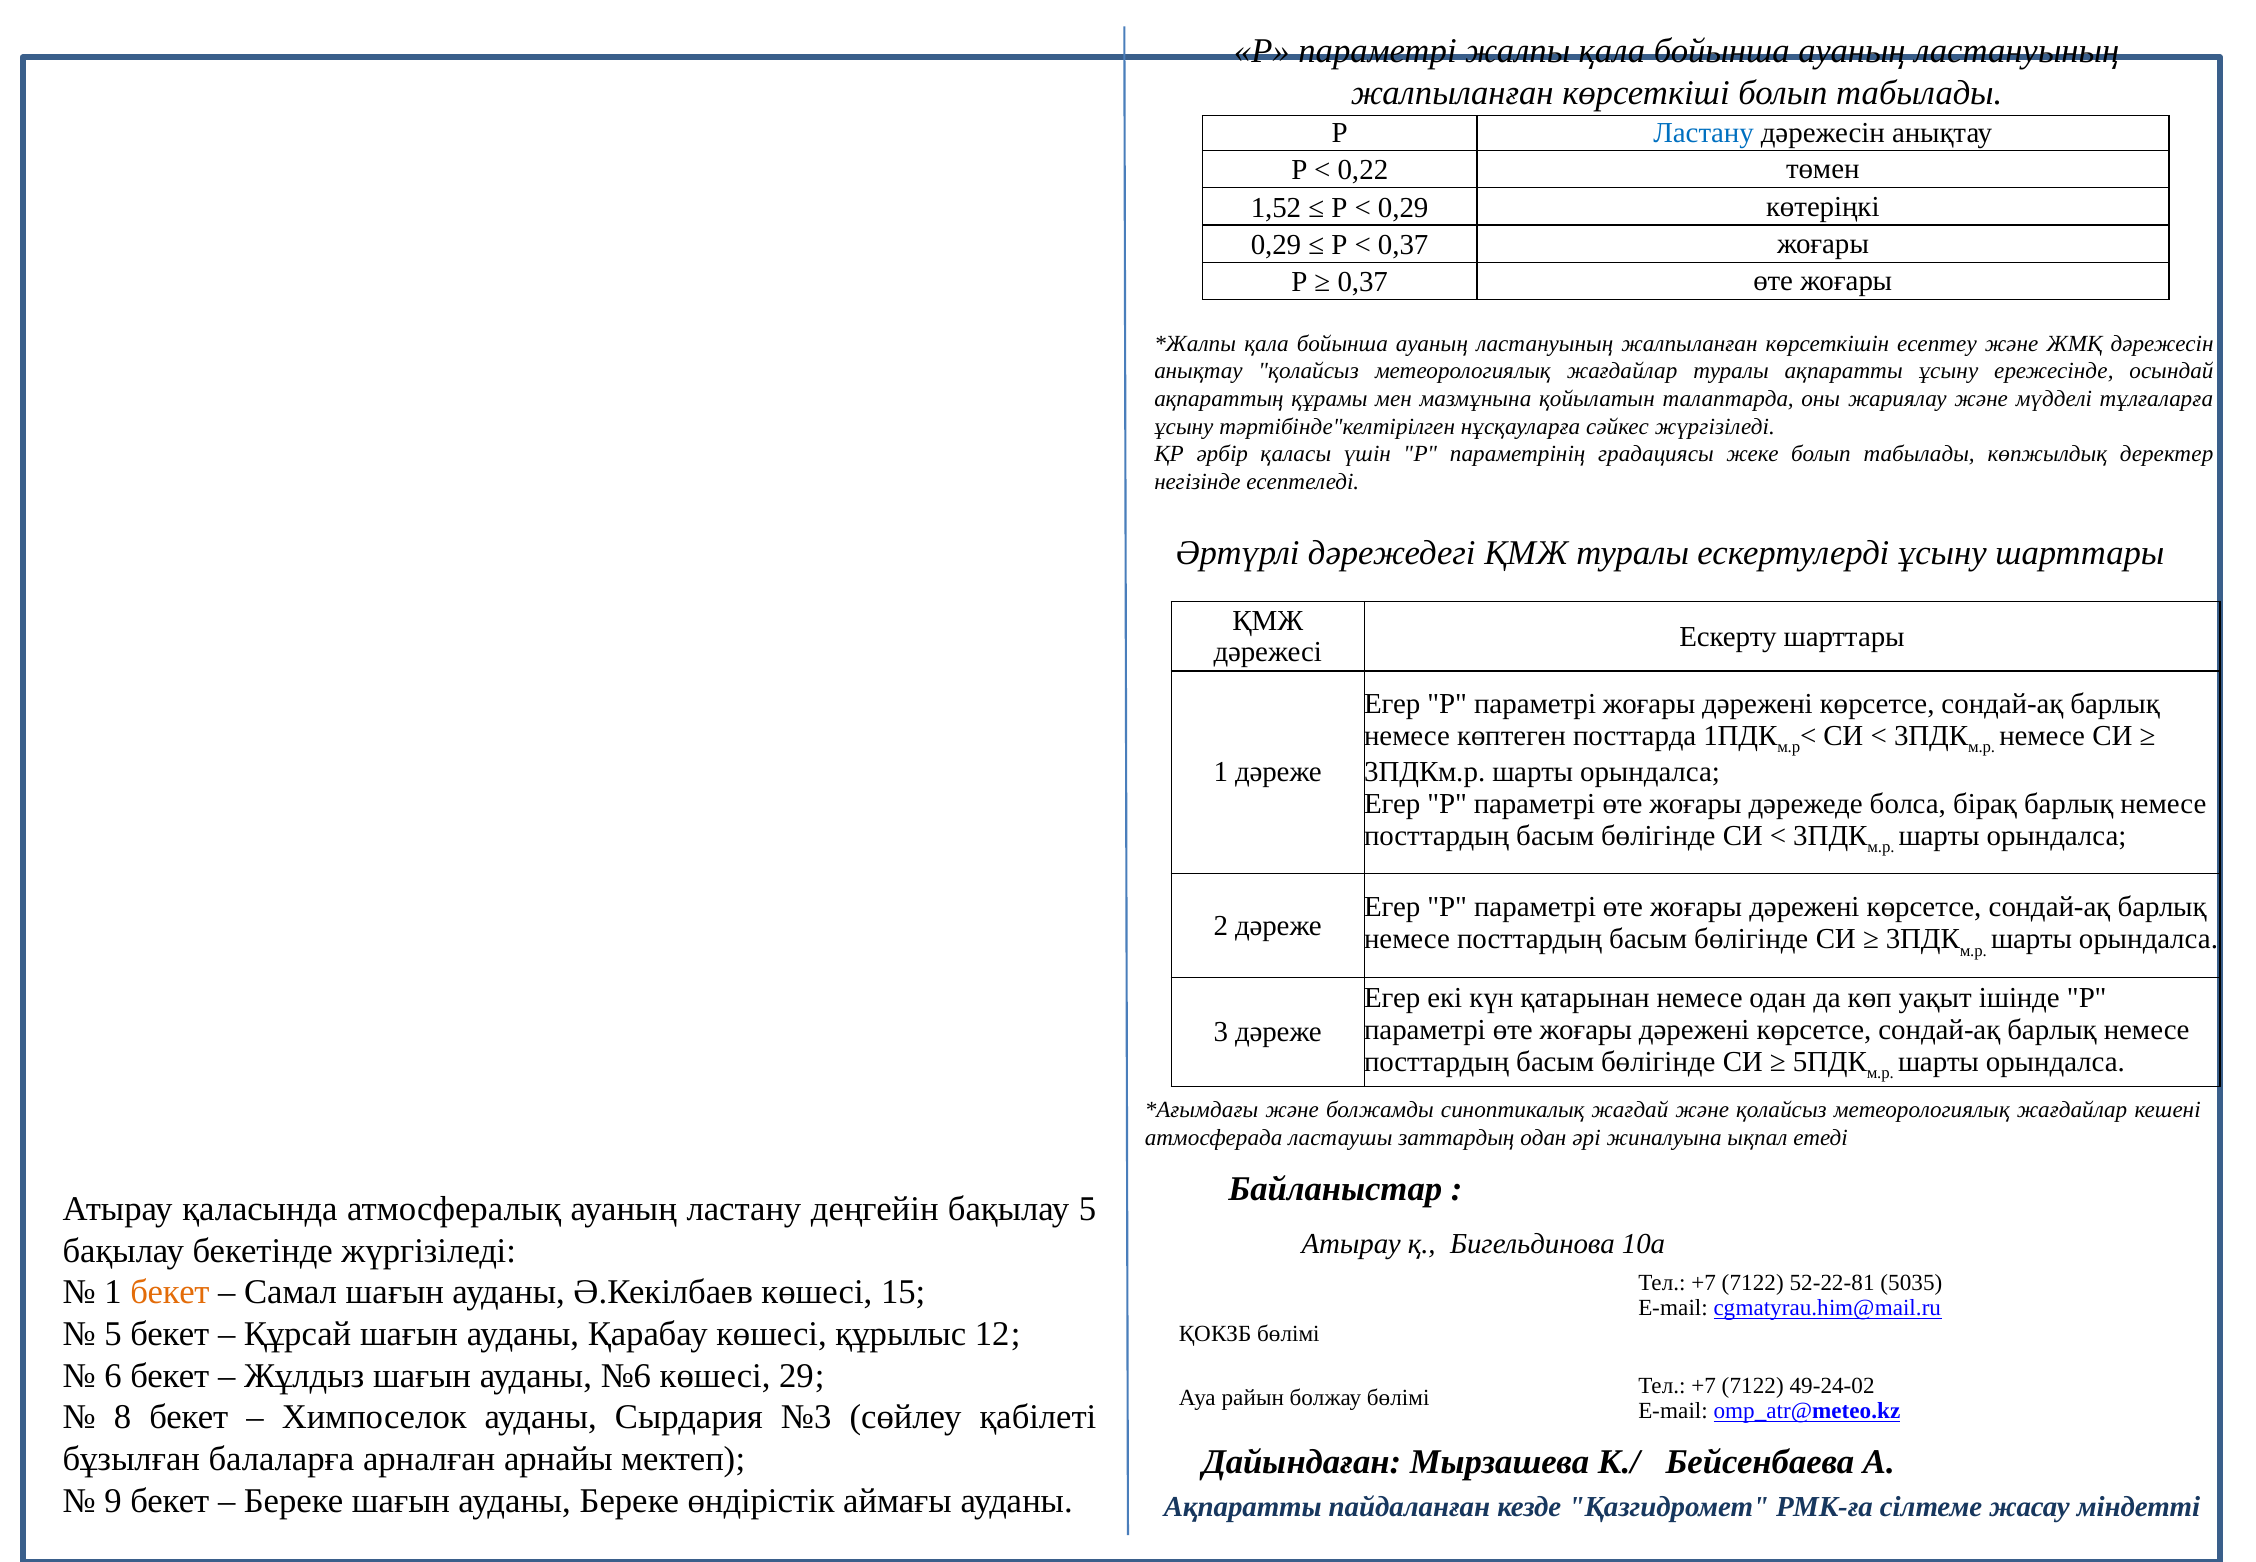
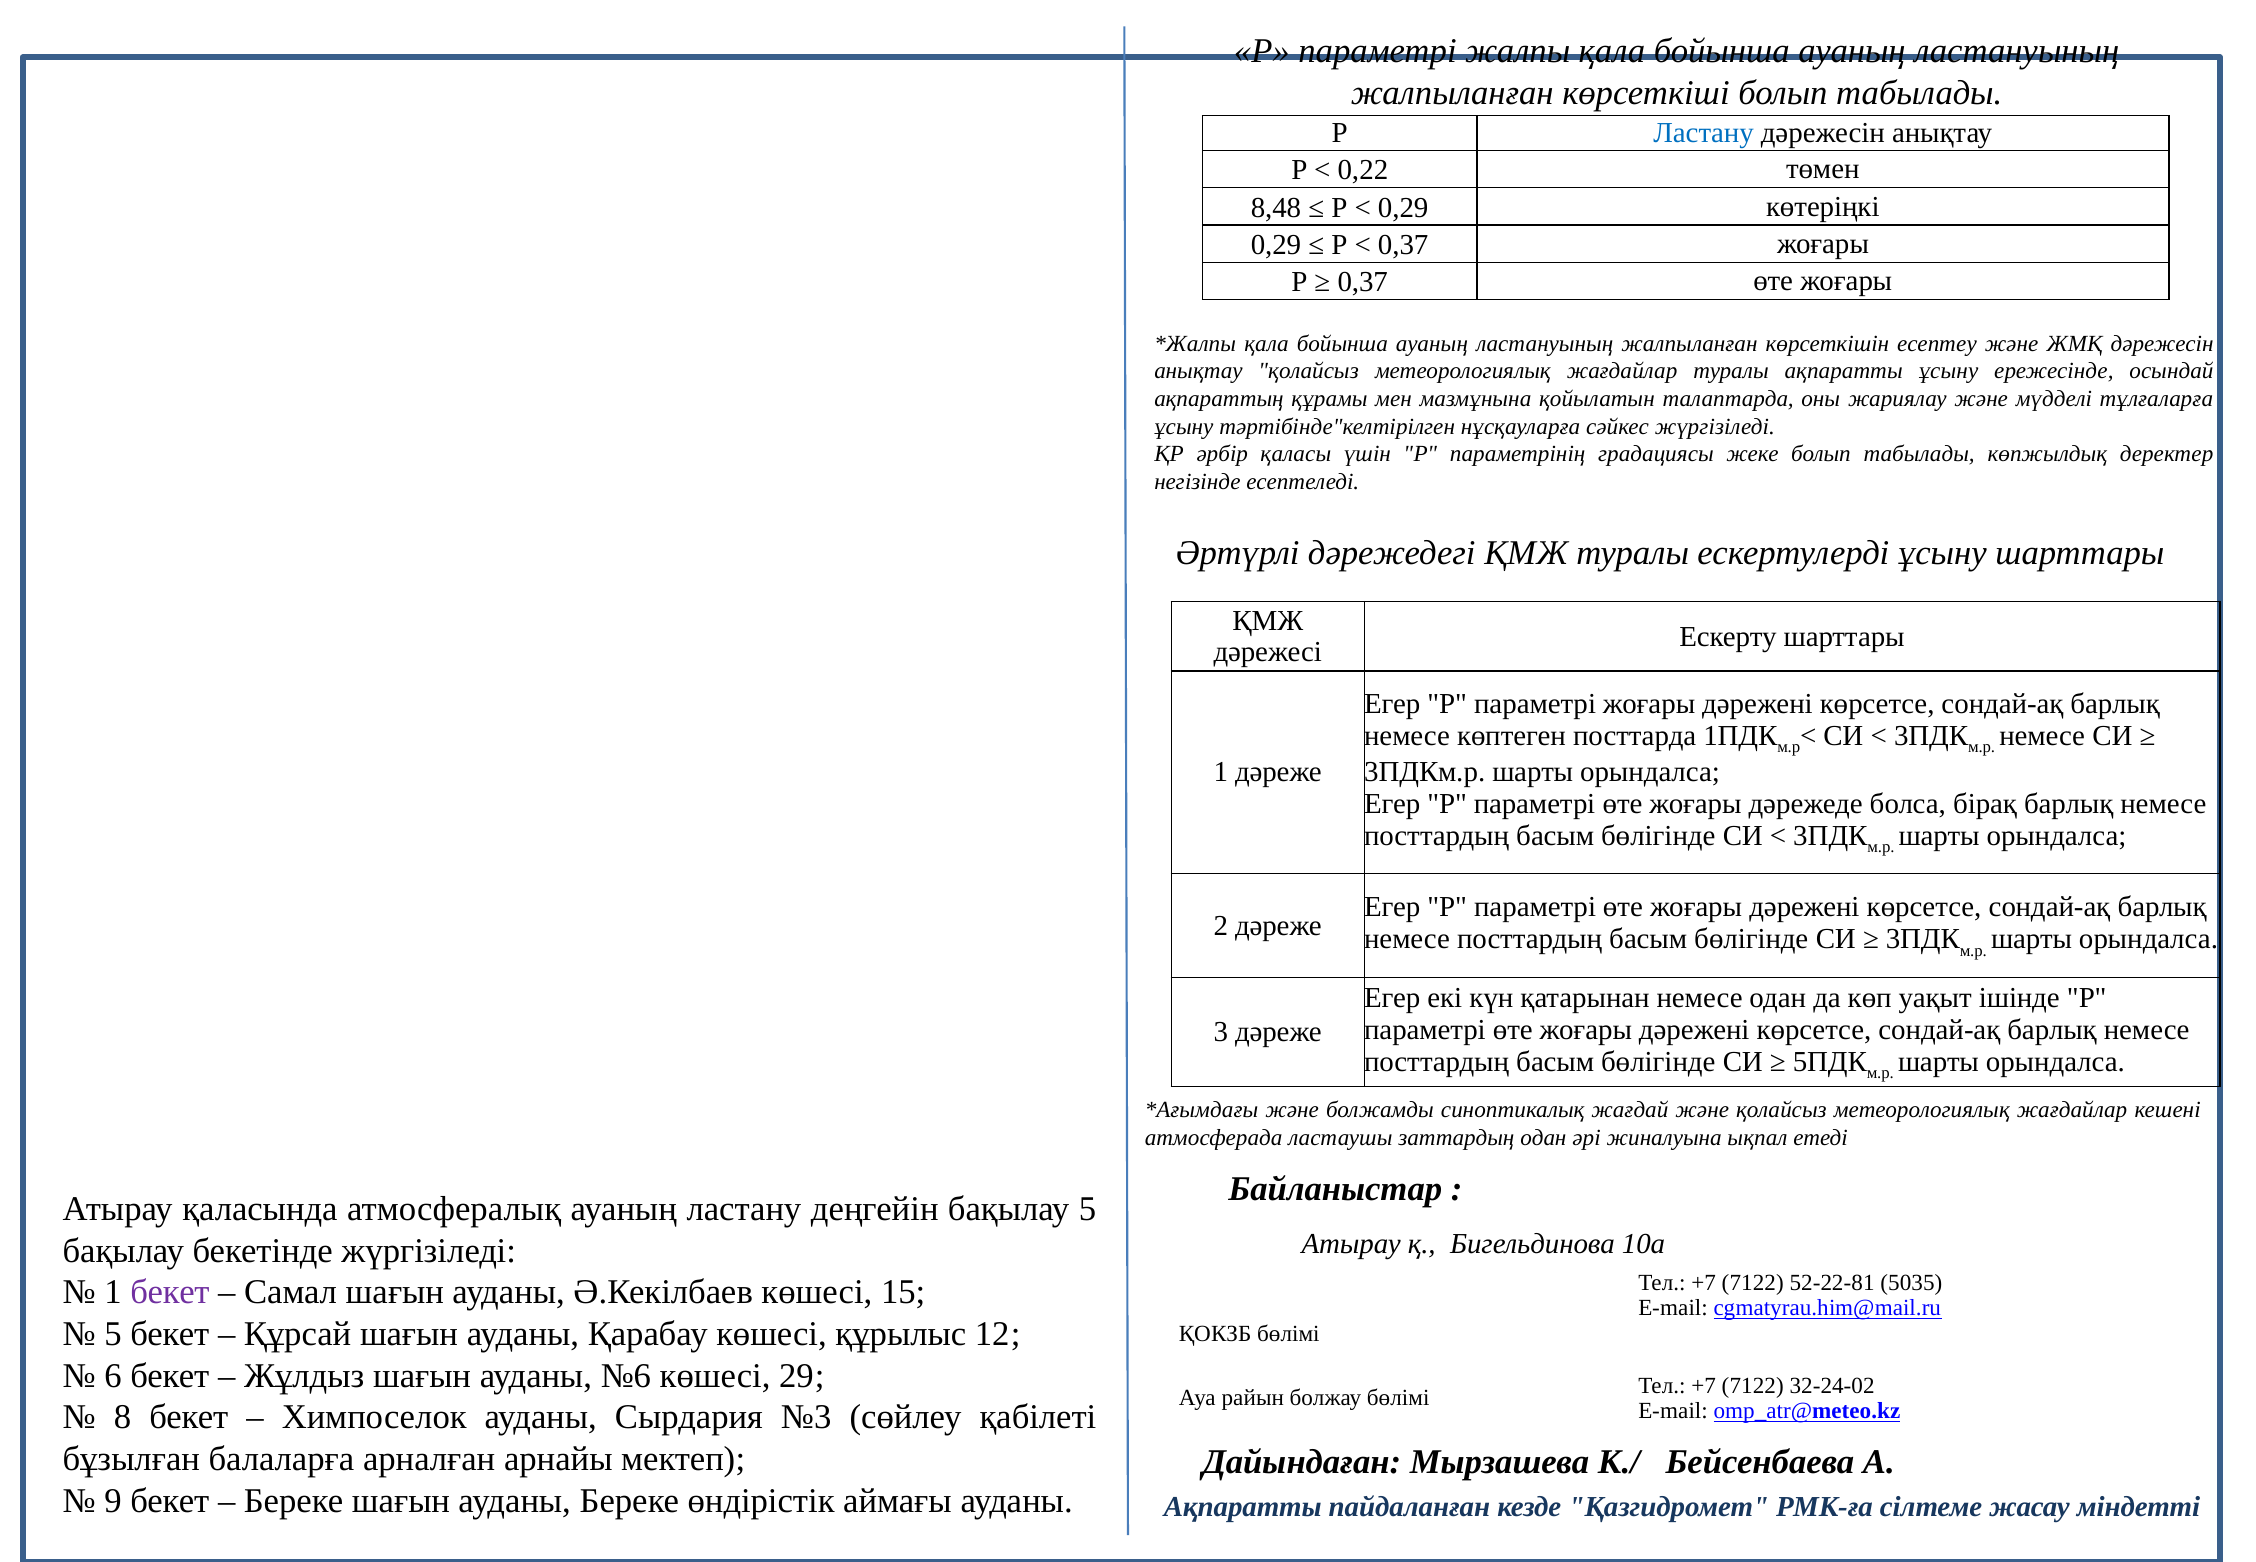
1,52: 1,52 -> 8,48 (1276, 208)
бекет colour: orange -> purple (170, 1292)
49-24-02: 49-24-02 -> 32-24-02 (1832, 1385)
